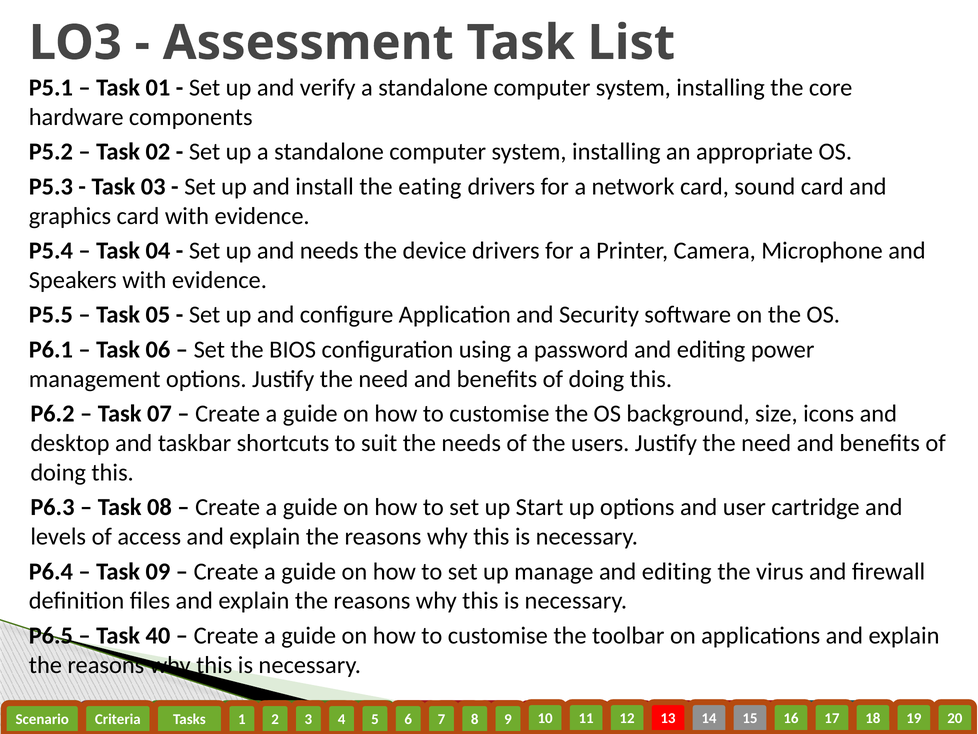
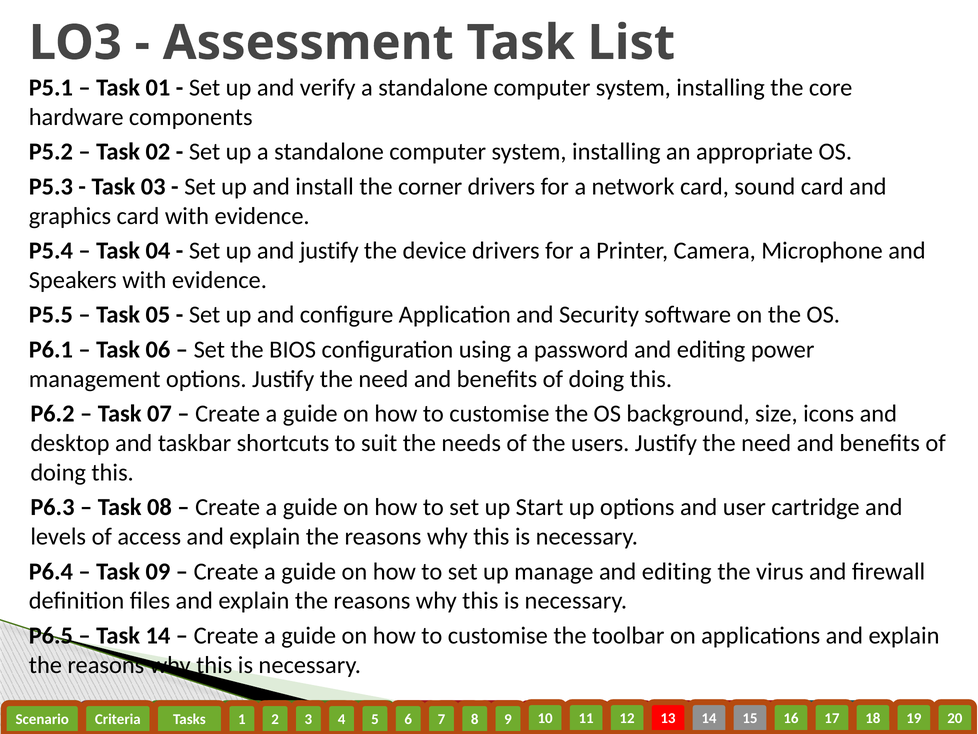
eating: eating -> corner (430, 186)
and needs: needs -> justify (329, 251)
Task 40: 40 -> 14 (158, 635)
